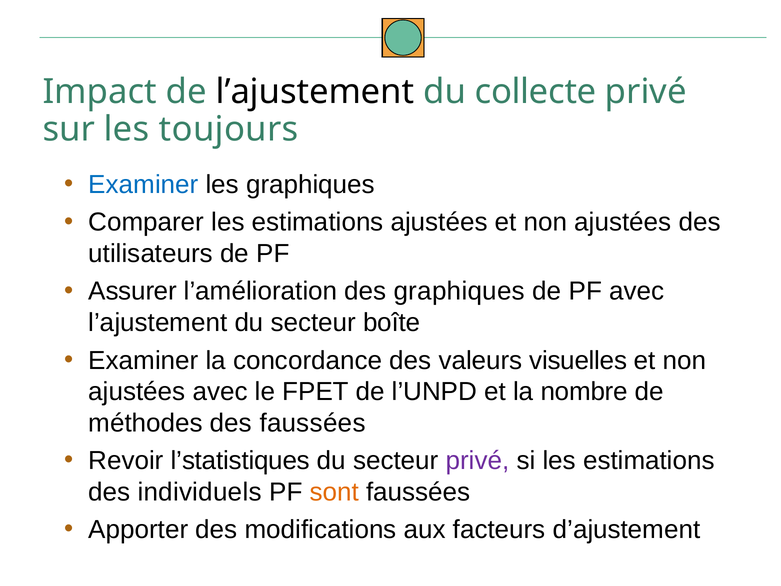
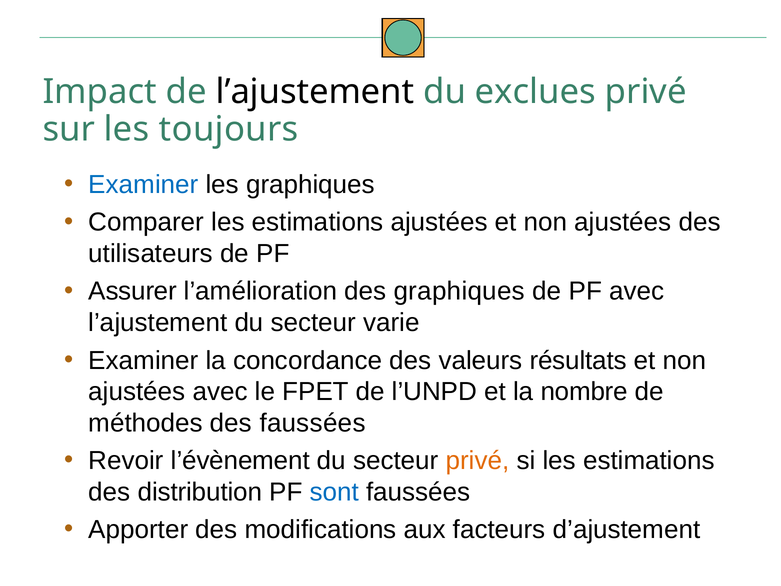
collecte: collecte -> exclues (535, 92)
boîte: boîte -> varie (392, 323)
visuelles: visuelles -> résultats (578, 360)
l’statistiques: l’statistiques -> l’évènement (240, 460)
privé colour: purple -> orange (477, 460)
individuels: individuels -> distribution (200, 492)
sont colour: orange -> blue (334, 492)
